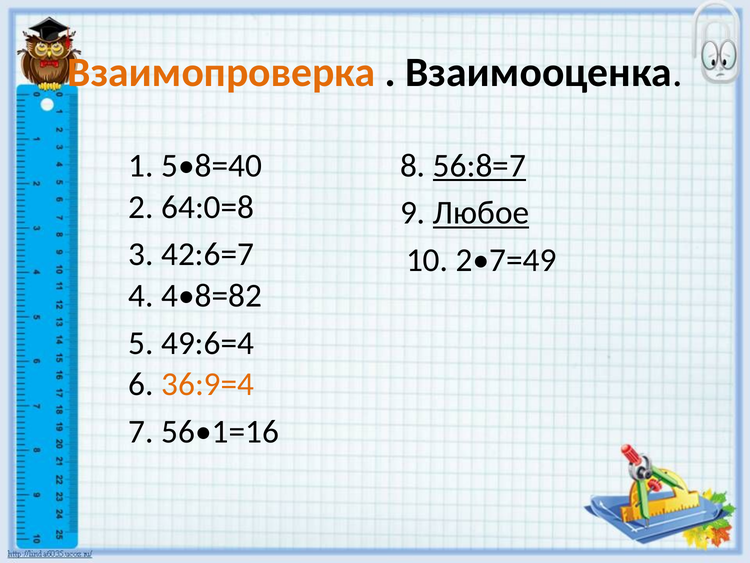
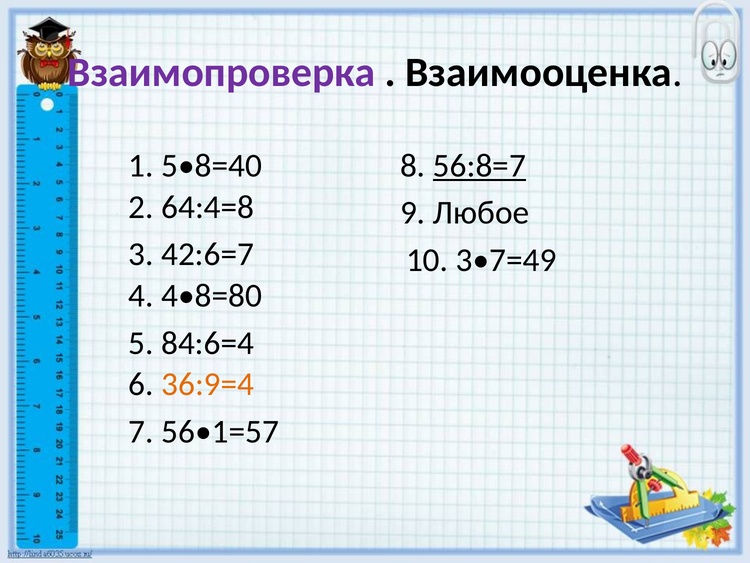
Взаимопроверка colour: orange -> purple (221, 72)
64:0=8: 64:0=8 -> 64:4=8 (208, 207)
Любое underline: present -> none (481, 213)
2•7=49: 2•7=49 -> 3•7=49 (506, 260)
4•8=82: 4•8=82 -> 4•8=80 (212, 295)
49:6=4: 49:6=4 -> 84:6=4 (208, 343)
56•1=16: 56•1=16 -> 56•1=57 (220, 431)
